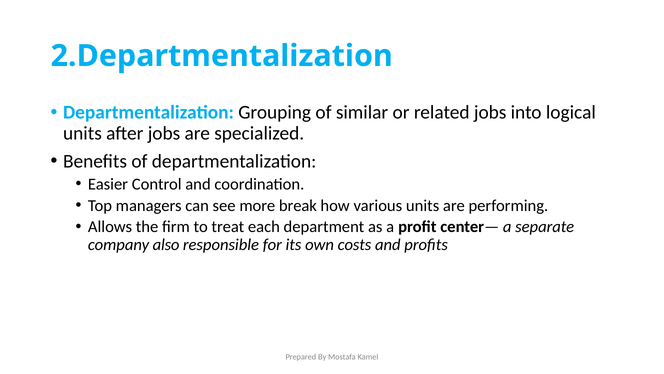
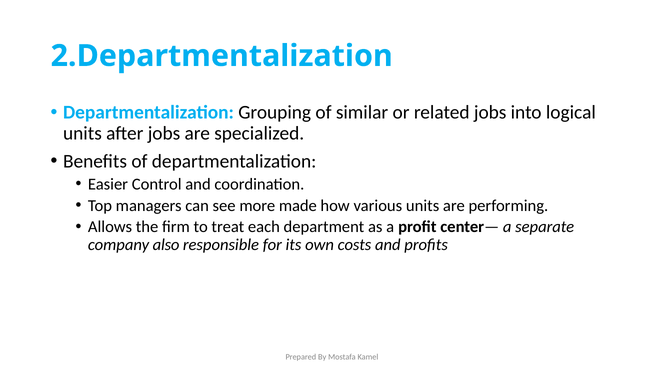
break: break -> made (298, 205)
